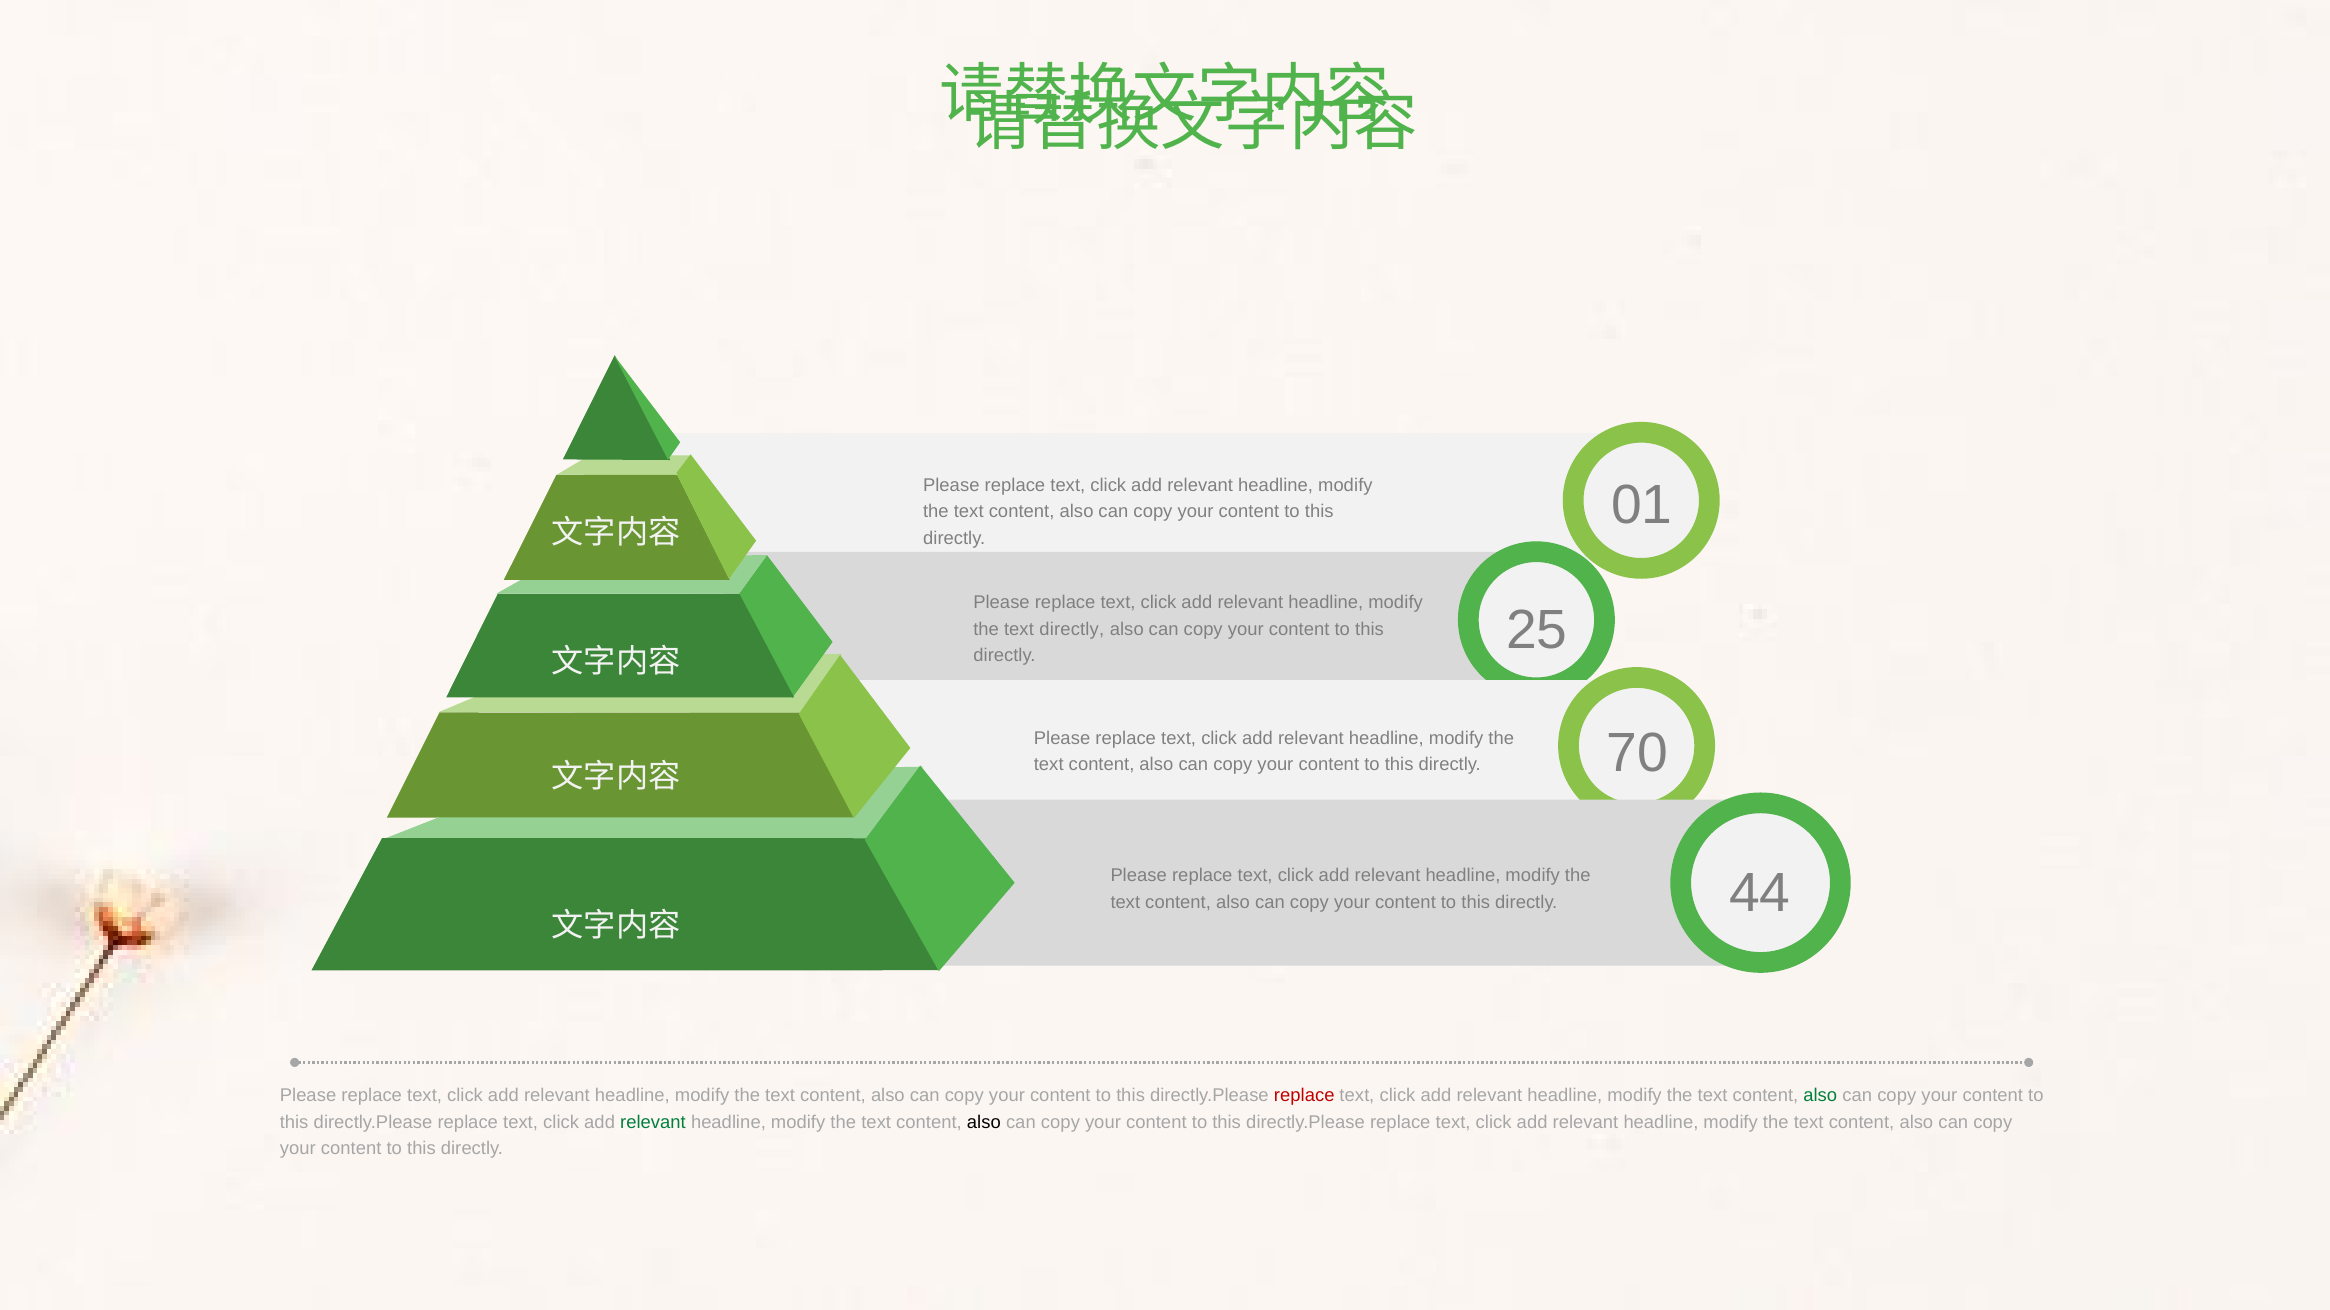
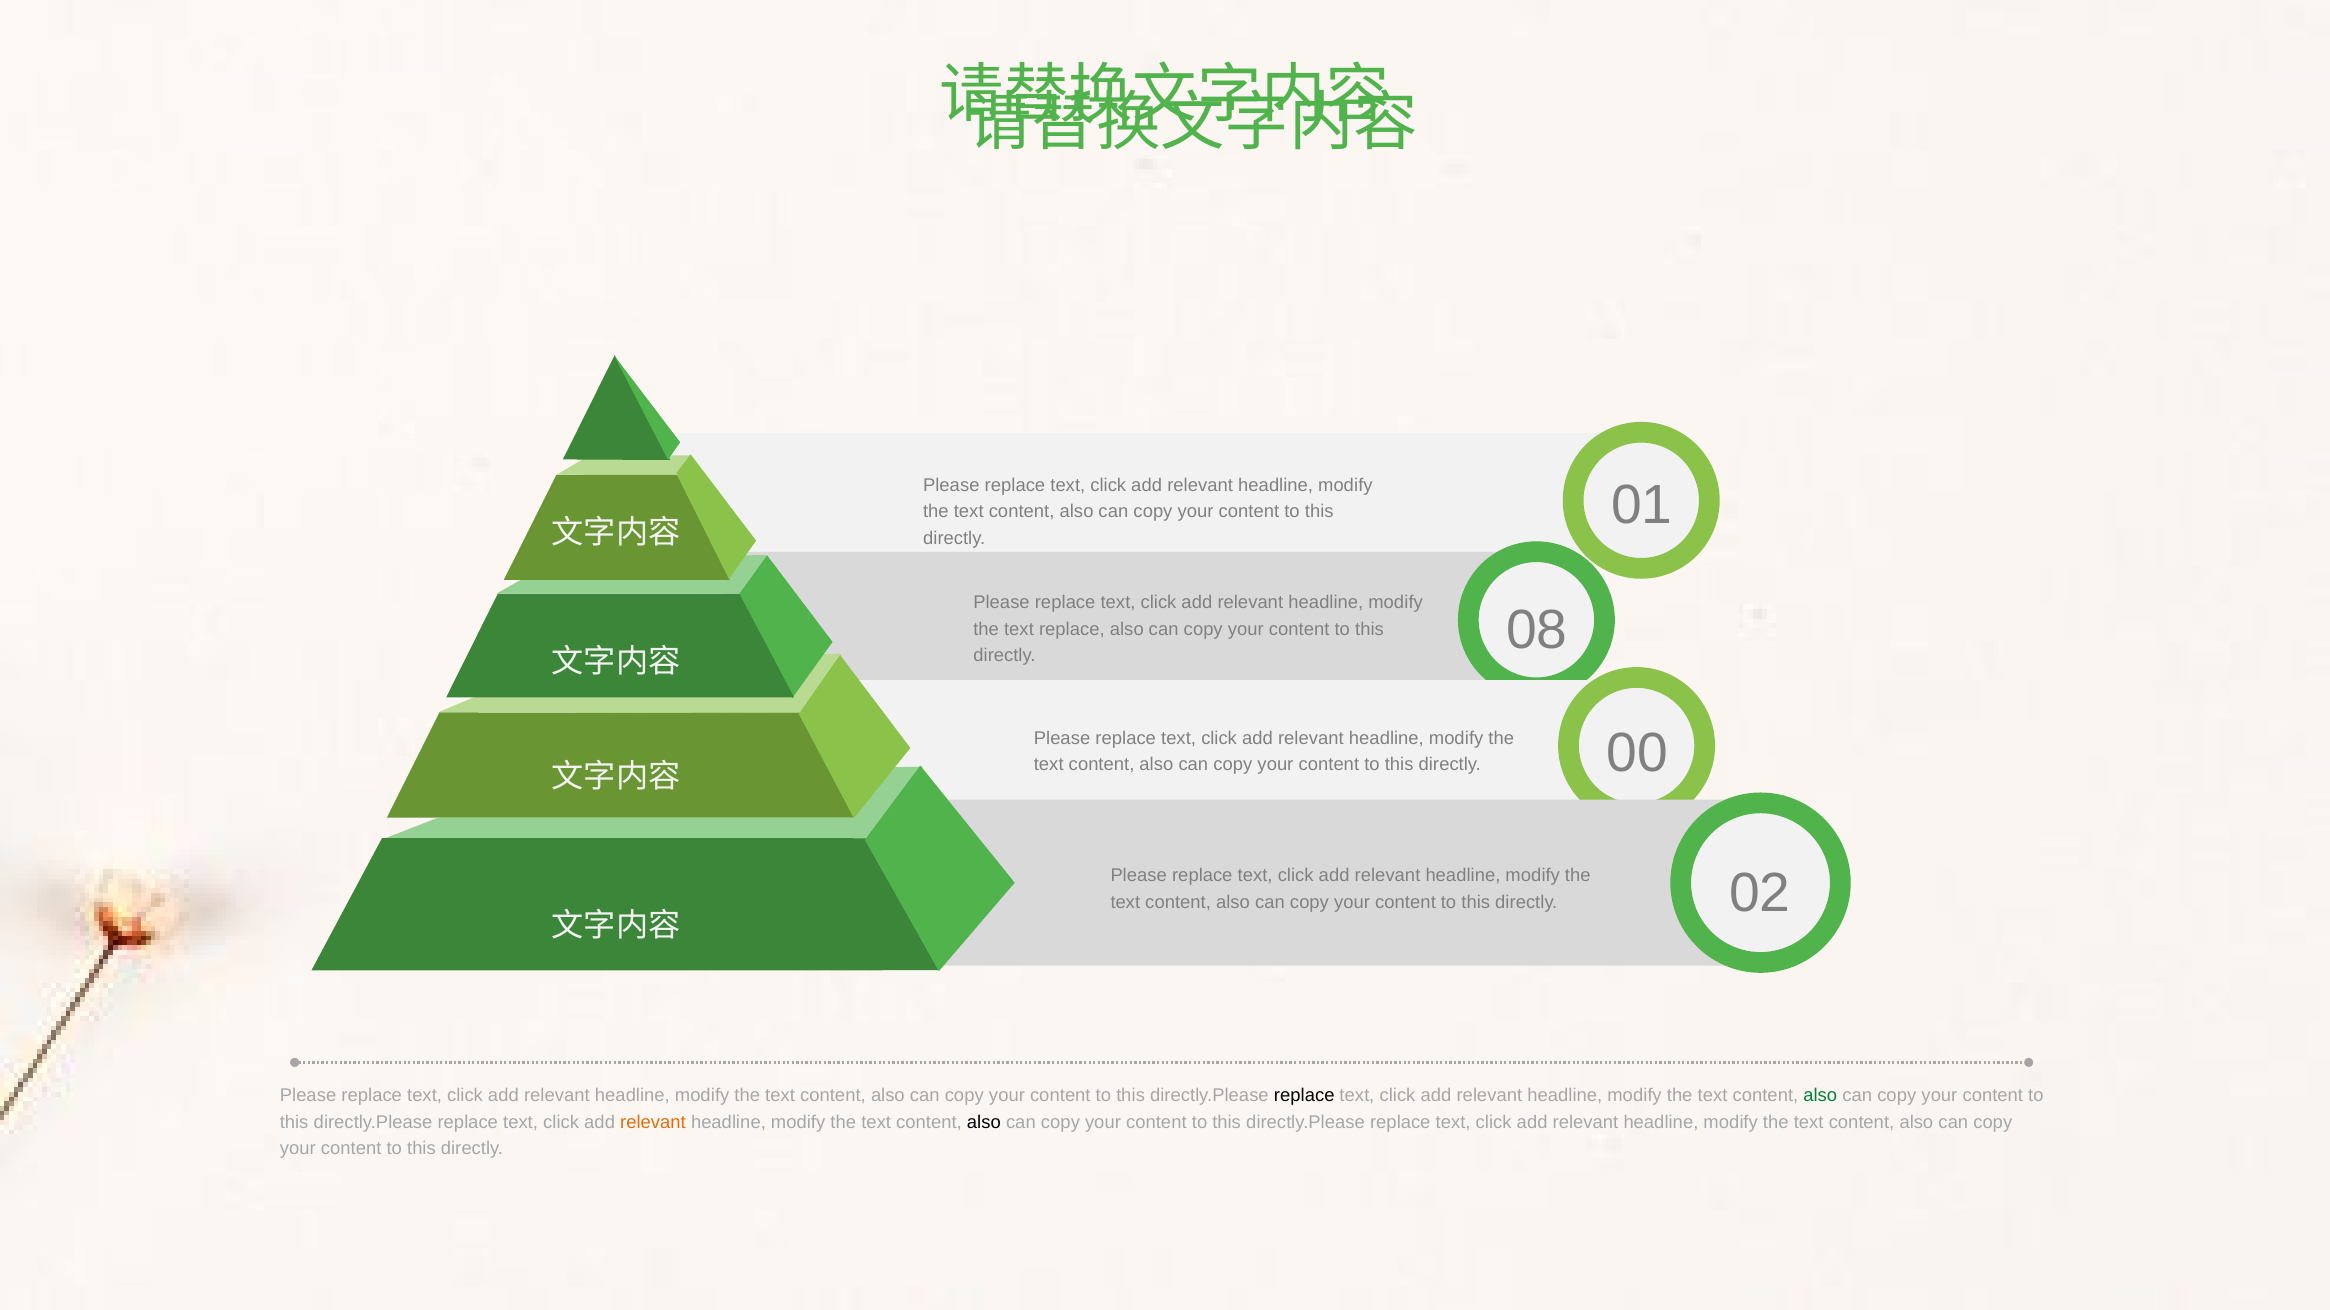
text directly: directly -> replace (1072, 629)
25: 25 -> 08 (1537, 630)
70: 70 -> 00 (1637, 754)
44: 44 -> 02 (1760, 894)
replace colour: red -> black (1304, 1096)
relevant colour: green -> orange (653, 1122)
